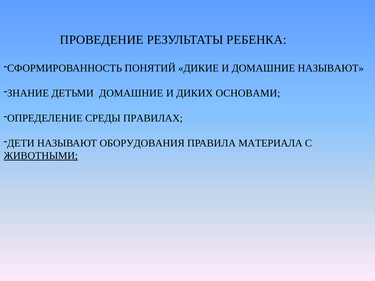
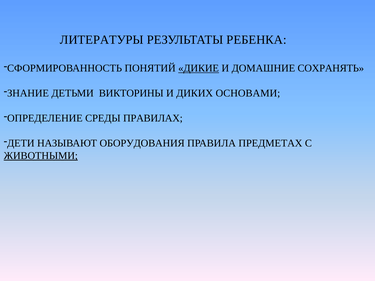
ПРОВЕДЕНИЕ: ПРОВЕДЕНИЕ -> ЛИТЕРАТУРЫ (102, 40)
ДИКИЕ underline: none -> present (199, 68)
ДОМАШНИЕ НАЗЫВАЮТ: НАЗЫВАЮТ -> СОХРАНЯТЬ (331, 68)
ДЕТЬМИ ДОМАШНИЕ: ДОМАШНИЕ -> ВИКТОРИНЫ (131, 93)
МАТЕРИАЛА: МАТЕРИАЛА -> ПРЕДМЕТАХ (270, 143)
